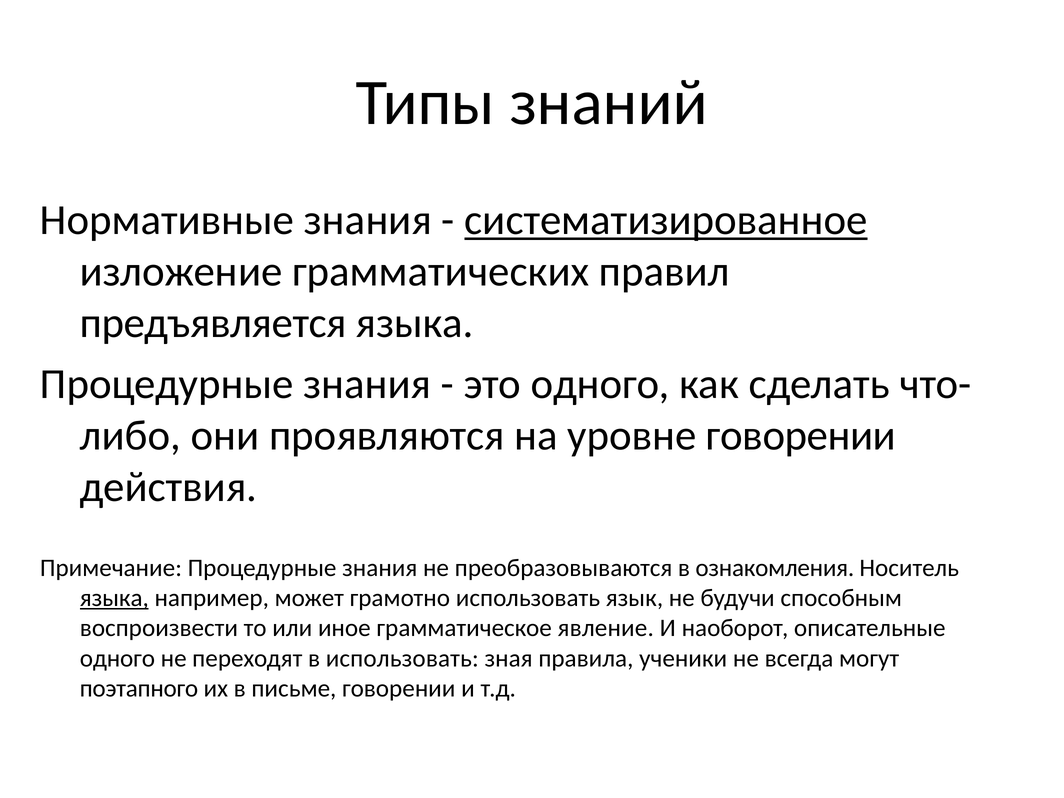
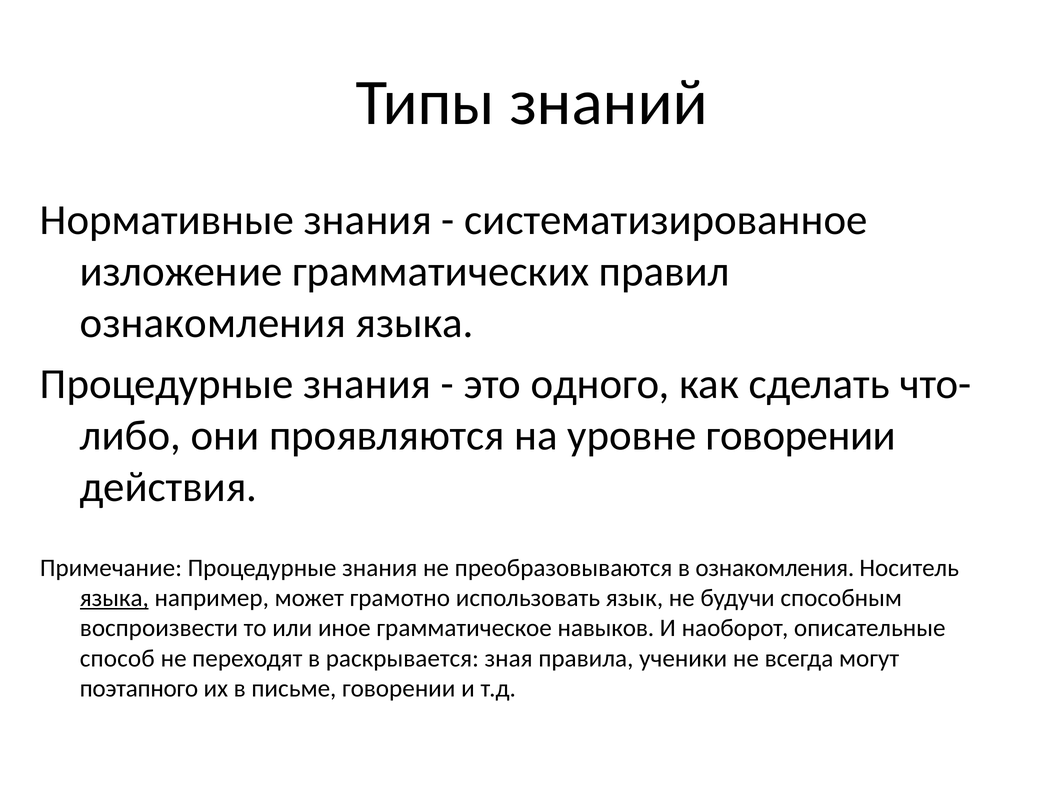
систематизированное underline: present -> none (666, 220)
предъявляется: предъявляется -> ознакомления (213, 323)
явление: явление -> навыков (606, 628)
одного: одного -> способ (117, 658)
в использовать: использовать -> раскрывается (402, 658)
